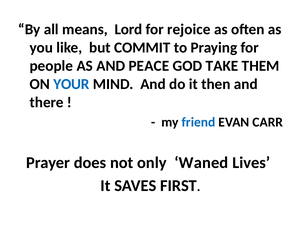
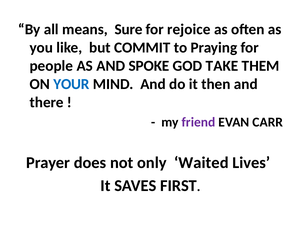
Lord: Lord -> Sure (128, 29)
PEACE: PEACE -> SPOKE (149, 66)
friend colour: blue -> purple (199, 122)
Waned: Waned -> Waited (201, 163)
